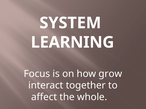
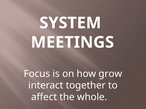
LEARNING: LEARNING -> MEETINGS (72, 42)
